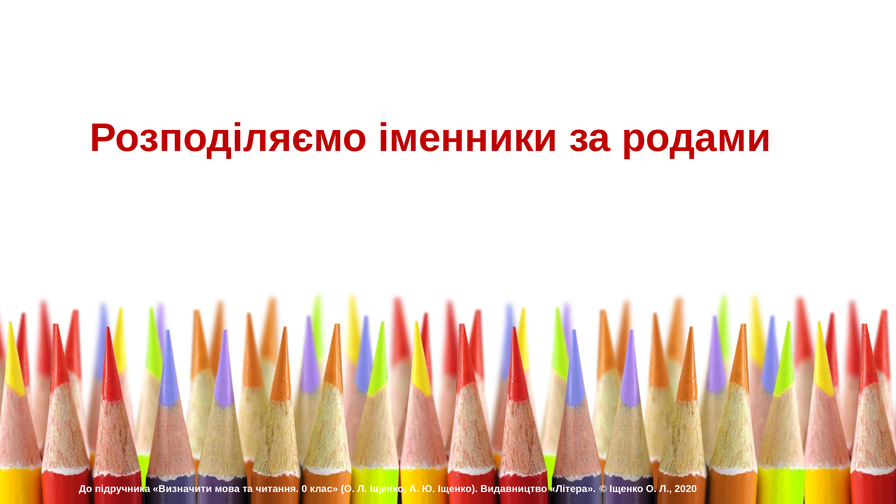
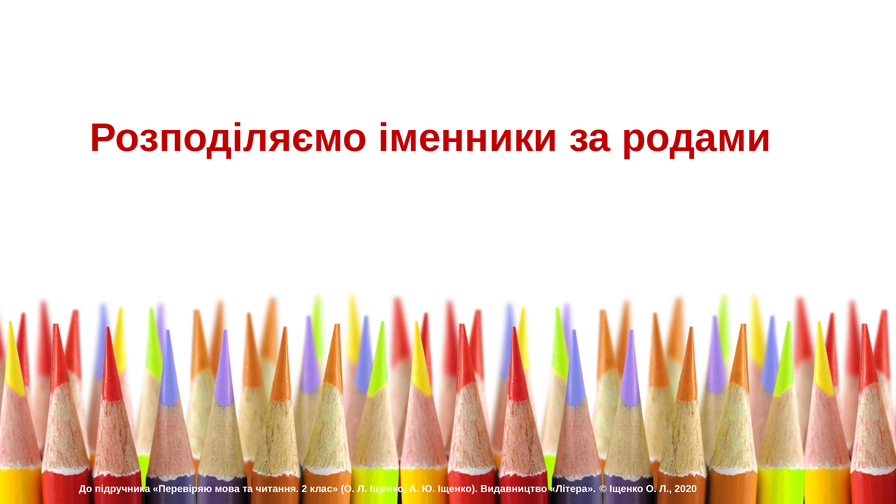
Визначити: Визначити -> Перевіряю (182, 489)
0: 0 -> 2 (304, 489)
